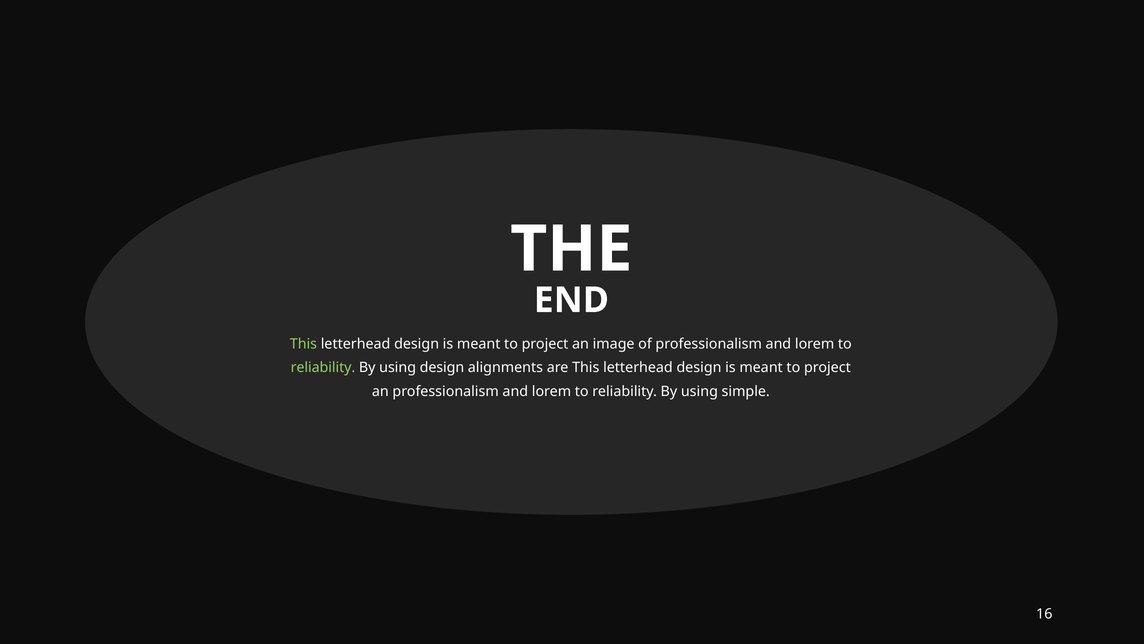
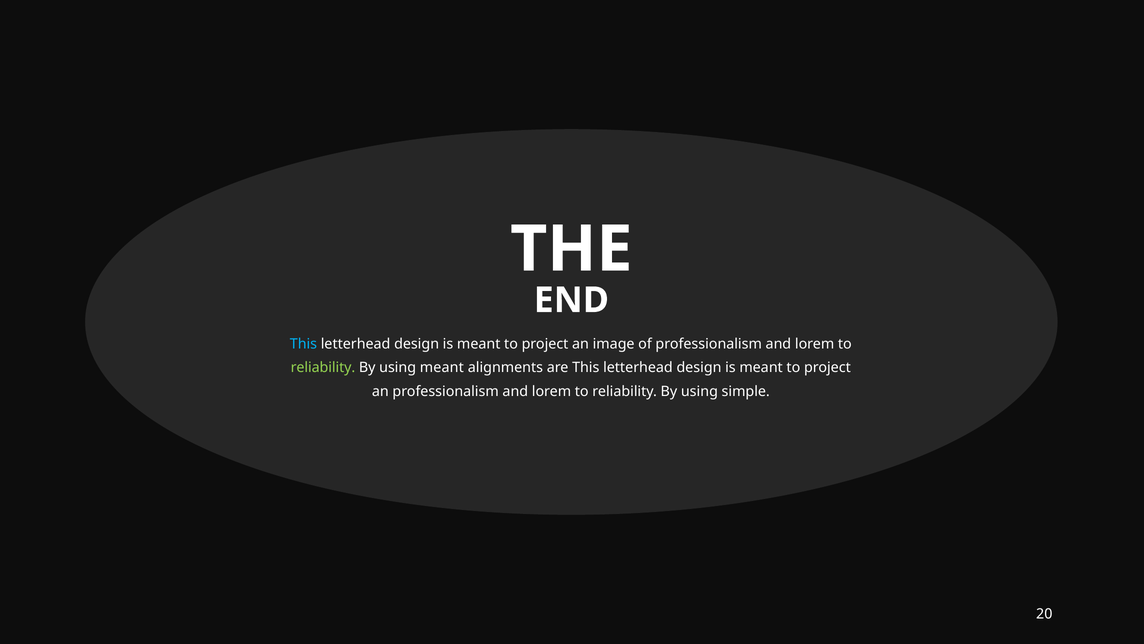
This colour: light green -> light blue (303, 344)
using design: design -> meant (442, 367)
16: 16 -> 20 (1044, 613)
